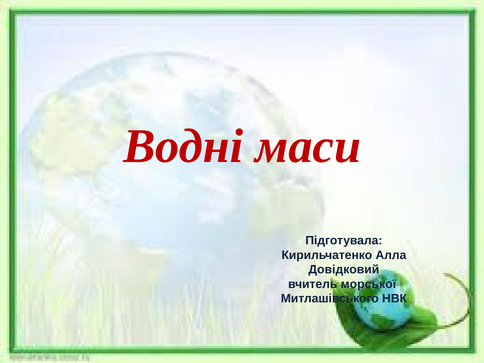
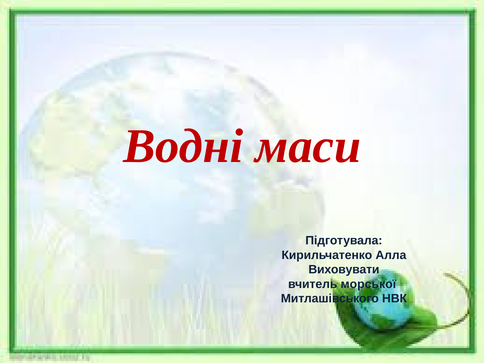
Довідковий: Довідковий -> Виховувати (344, 270)
